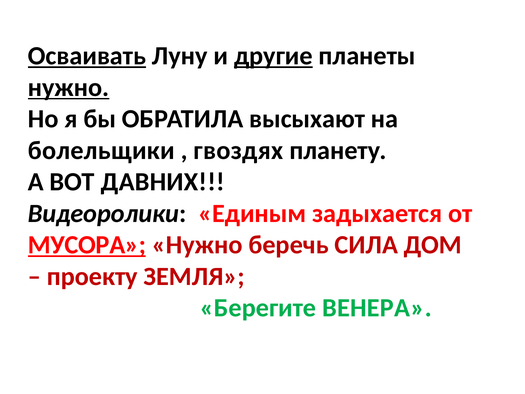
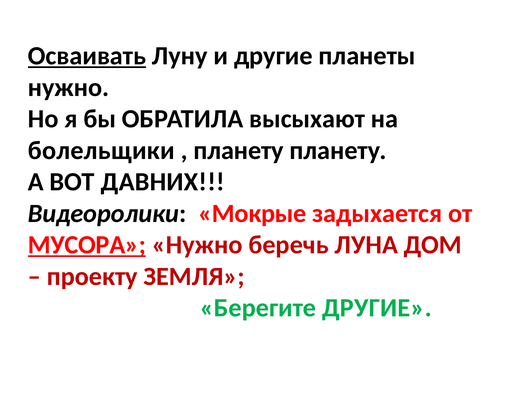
другие underline: present -> none (273, 56)
нужно underline: present -> none (69, 87)
гвоздях: гвоздях -> планету (239, 150)
Единым: Единым -> Мокрые (252, 213)
СИЛА: СИЛА -> ЛУНА (366, 245)
Берегите ВЕНЕРА: ВЕНЕРА -> ДРУГИЕ (377, 308)
